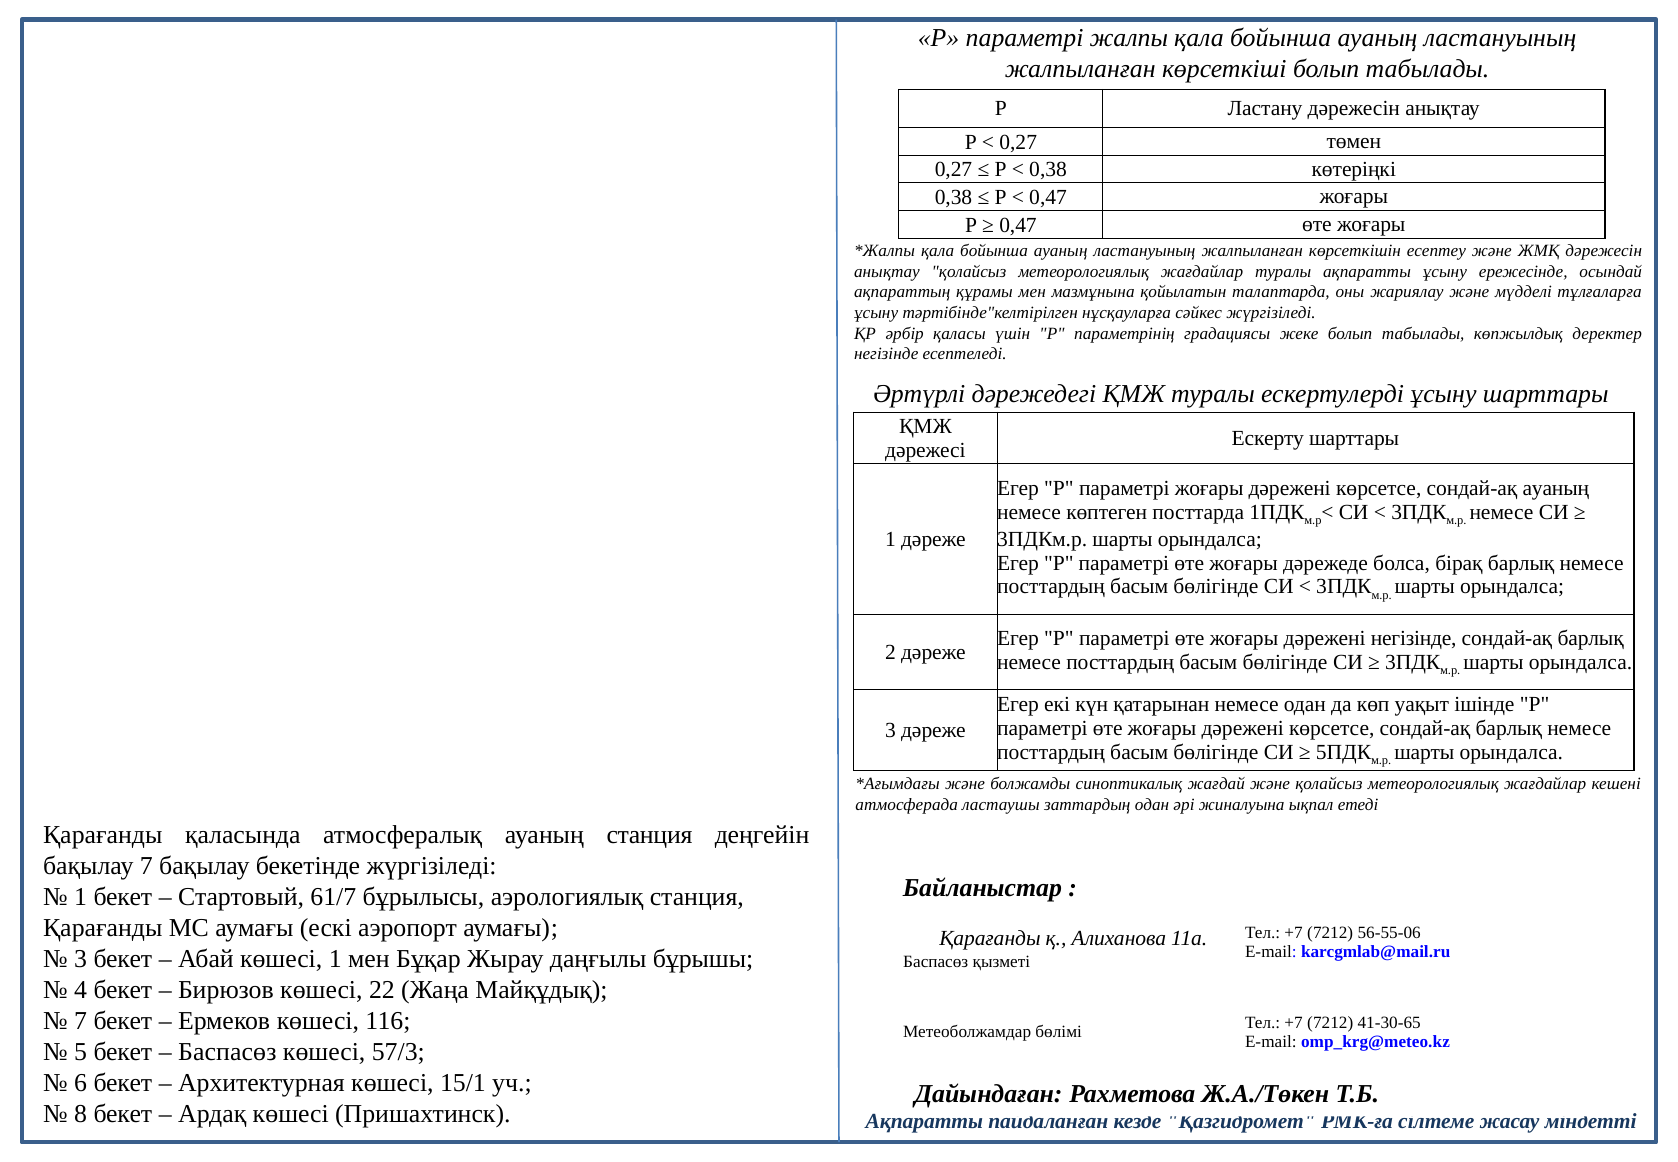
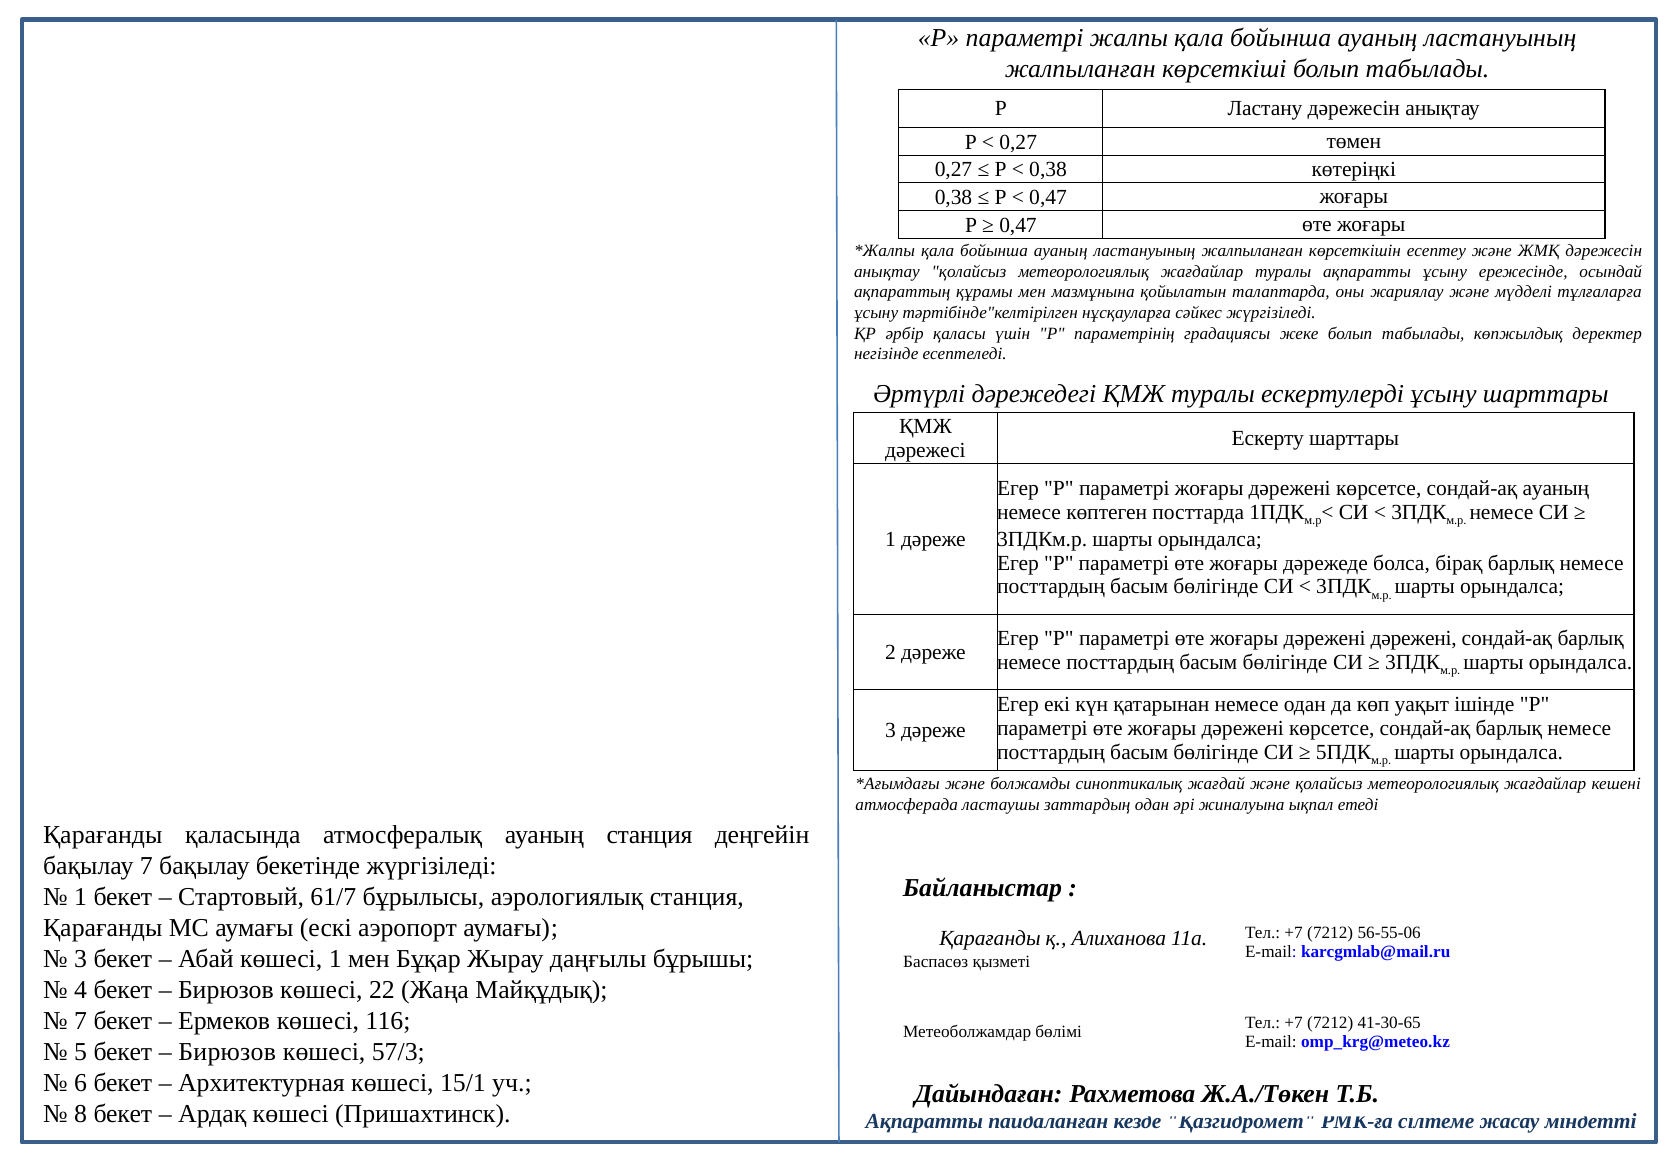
дәрежені негізінде: негізінде -> дәрежені (1414, 638)
Баспасөз: Баспасөз -> Бирюзов (227, 1052)
